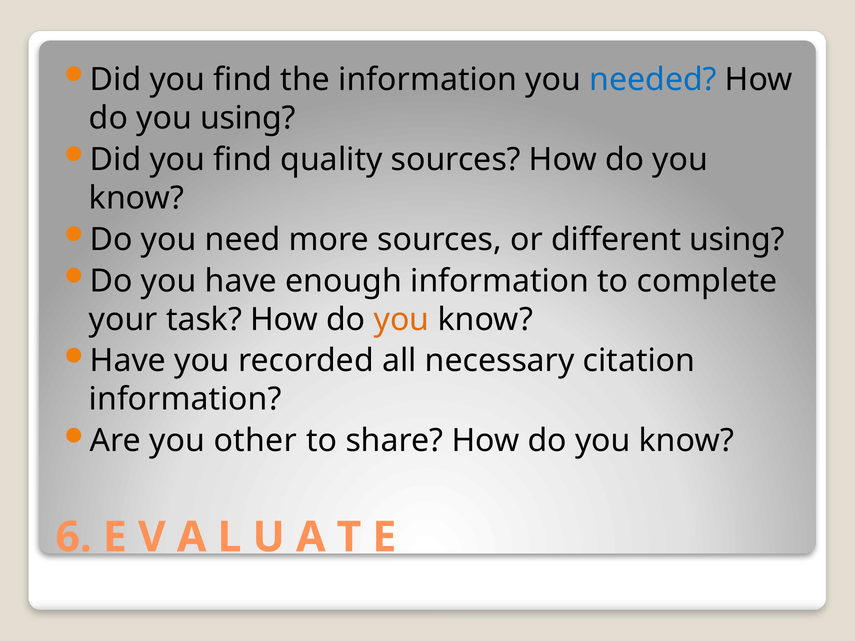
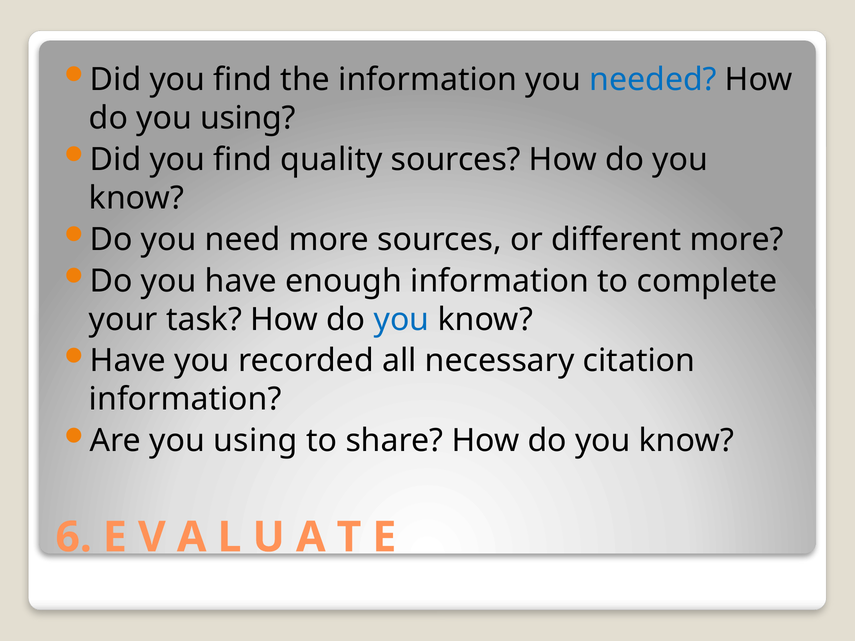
different using: using -> more (737, 240)
you colour: orange -> blue (402, 320)
Are you other: other -> using (255, 441)
